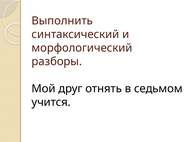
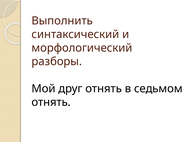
учится: учится -> отнять (51, 102)
